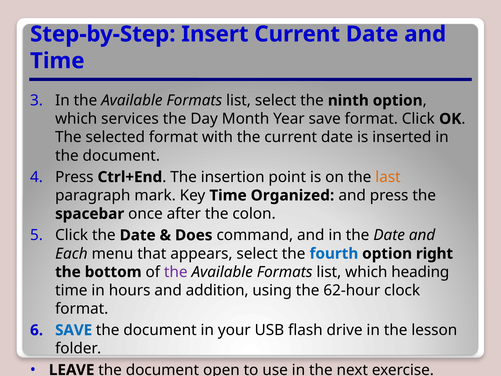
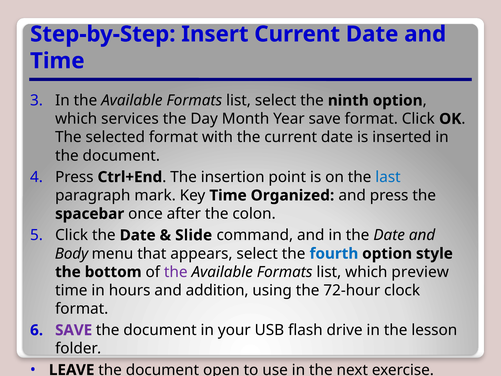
last colour: orange -> blue (388, 177)
Does: Does -> Slide (194, 235)
Each: Each -> Body (71, 253)
right: right -> style (434, 253)
heading: heading -> preview (420, 272)
62-hour: 62-hour -> 72-hour (352, 290)
SAVE colour: blue -> purple (74, 330)
